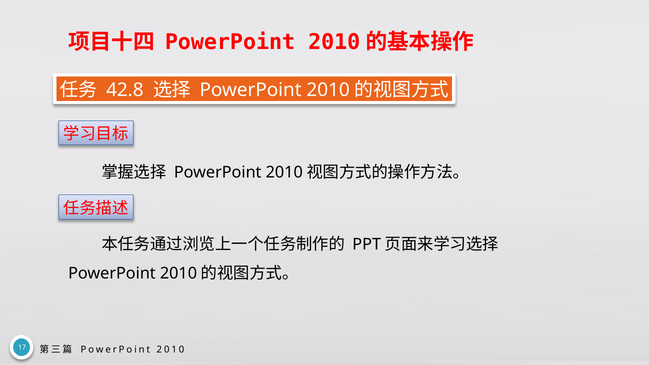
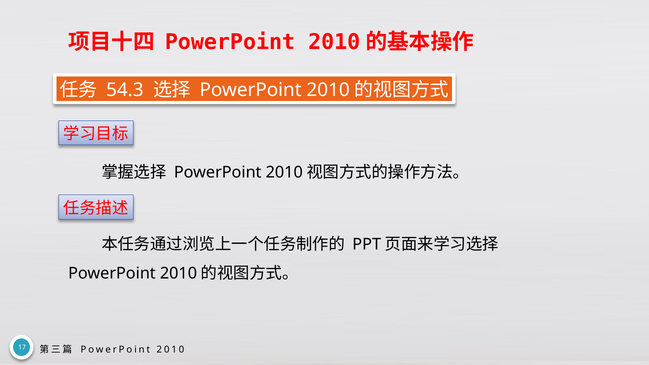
42.8: 42.8 -> 54.3 (125, 90)
